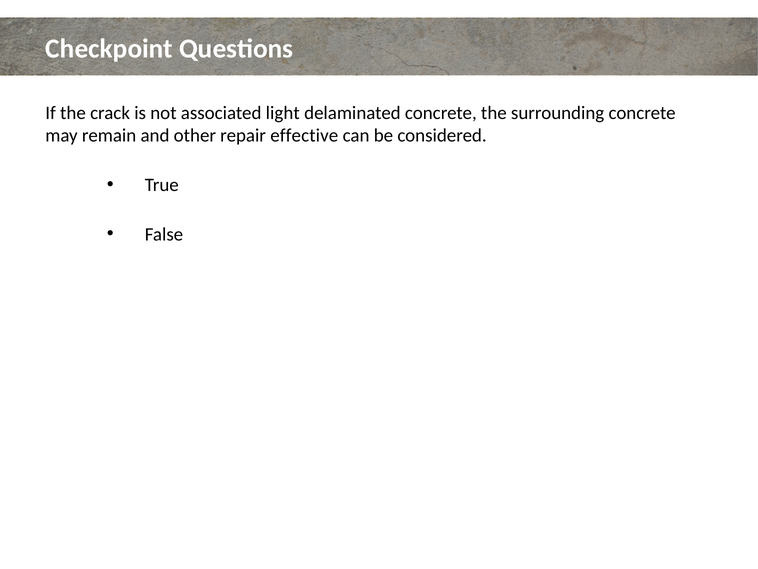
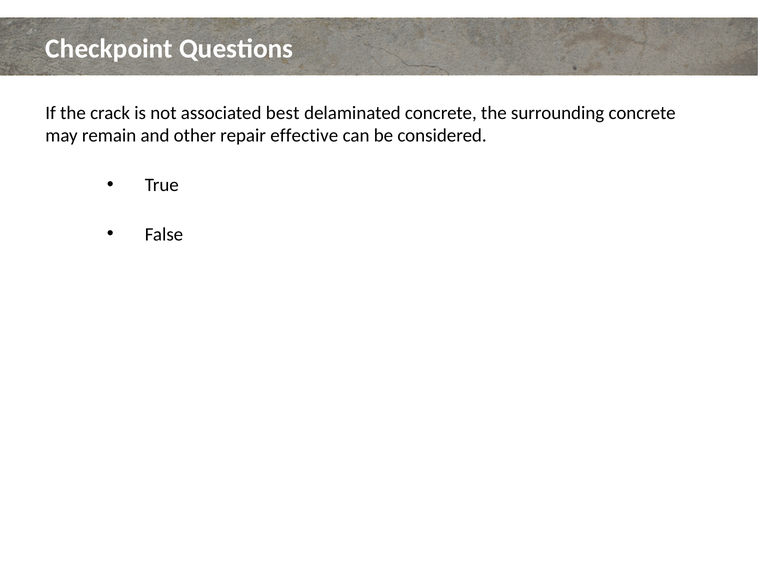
light: light -> best (283, 113)
